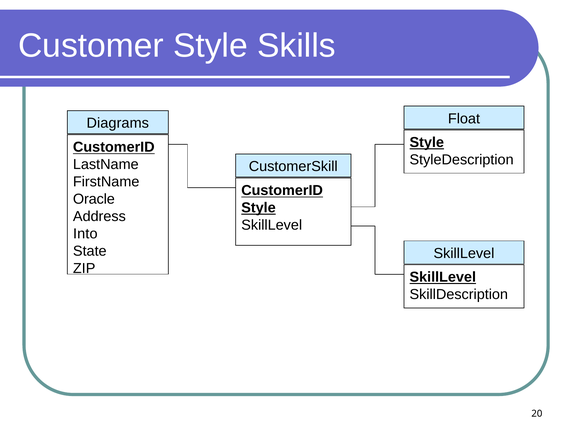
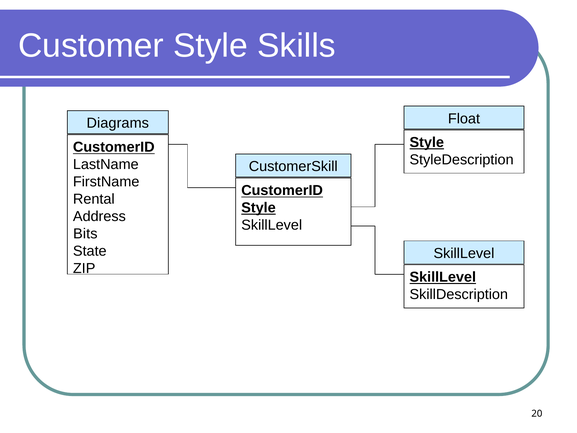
Oracle: Oracle -> Rental (94, 199)
Into: Into -> Bits (85, 234)
